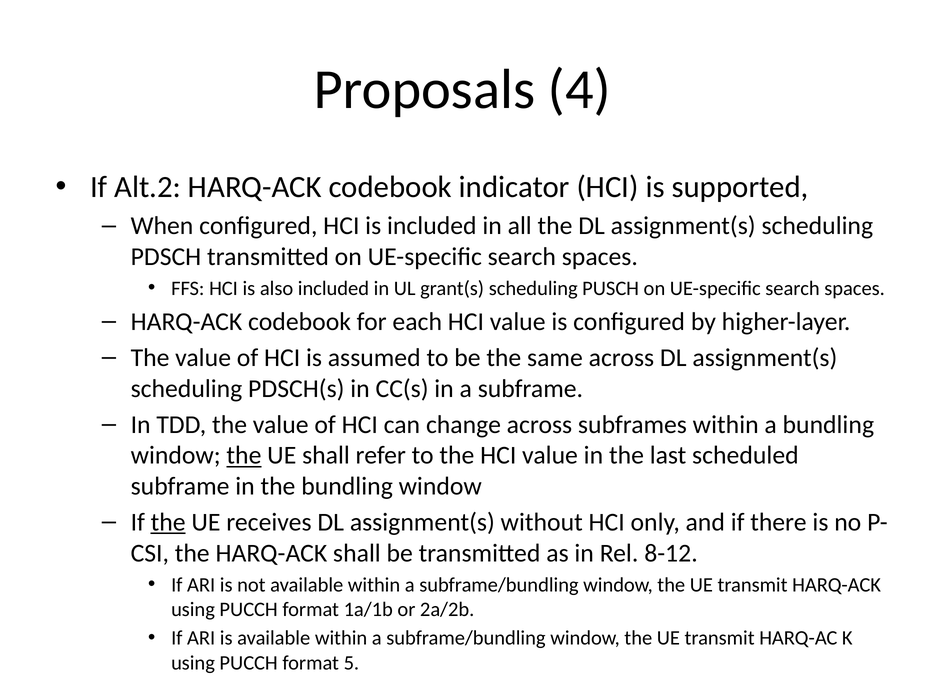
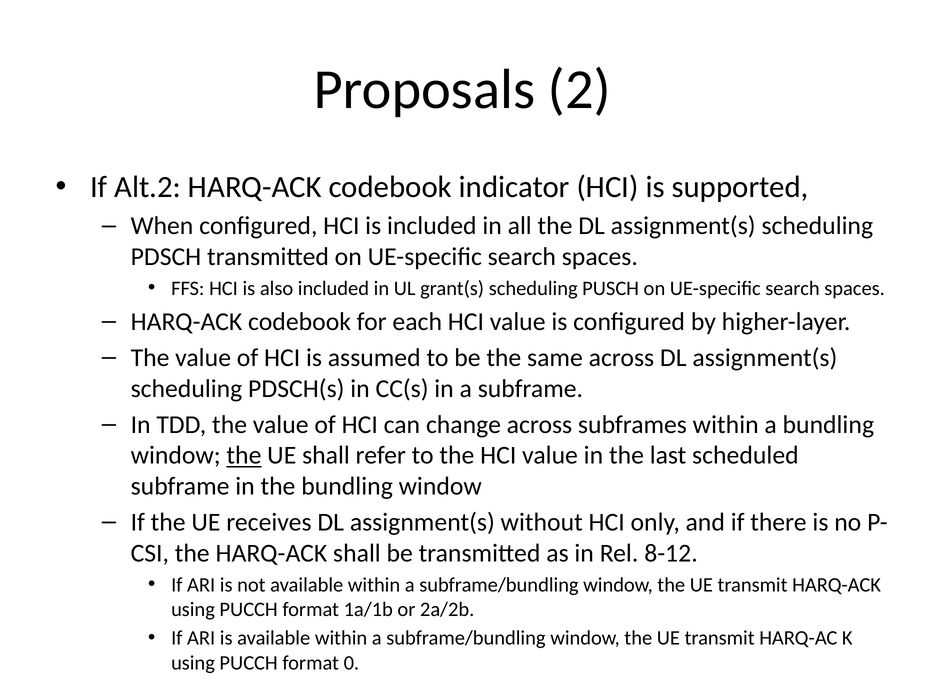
4: 4 -> 2 (579, 90)
the underline: present -> none (168, 522)
5: 5 -> 0 (351, 663)
